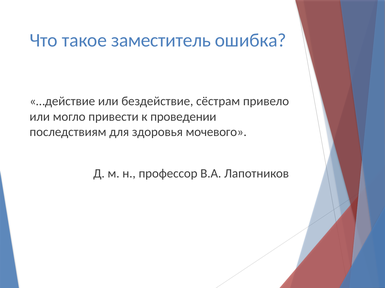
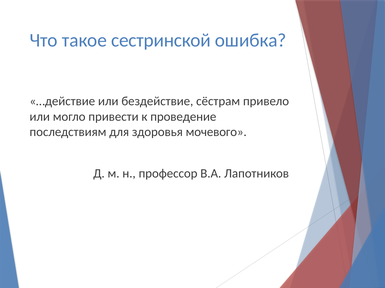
заместитель: заместитель -> сестринской (161, 40)
проведении: проведении -> проведение (183, 117)
